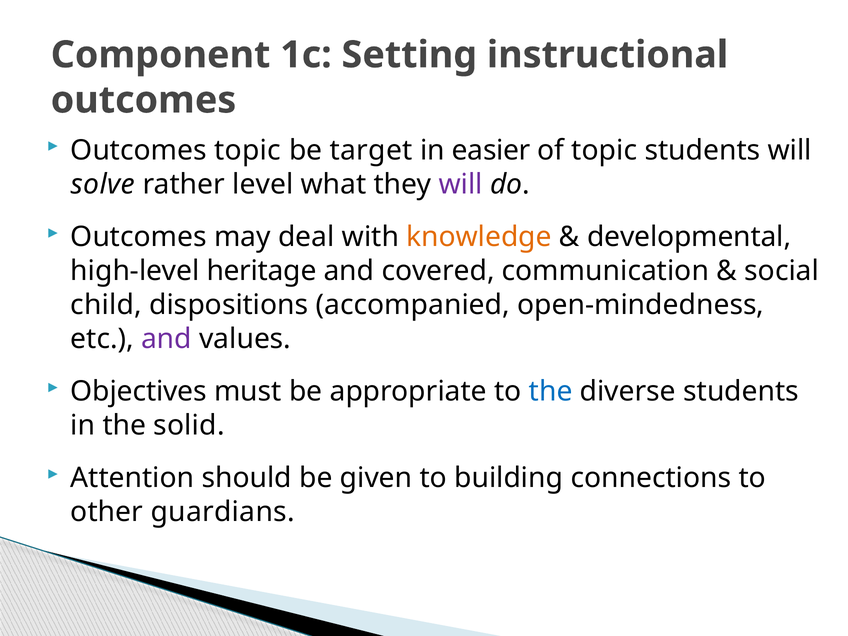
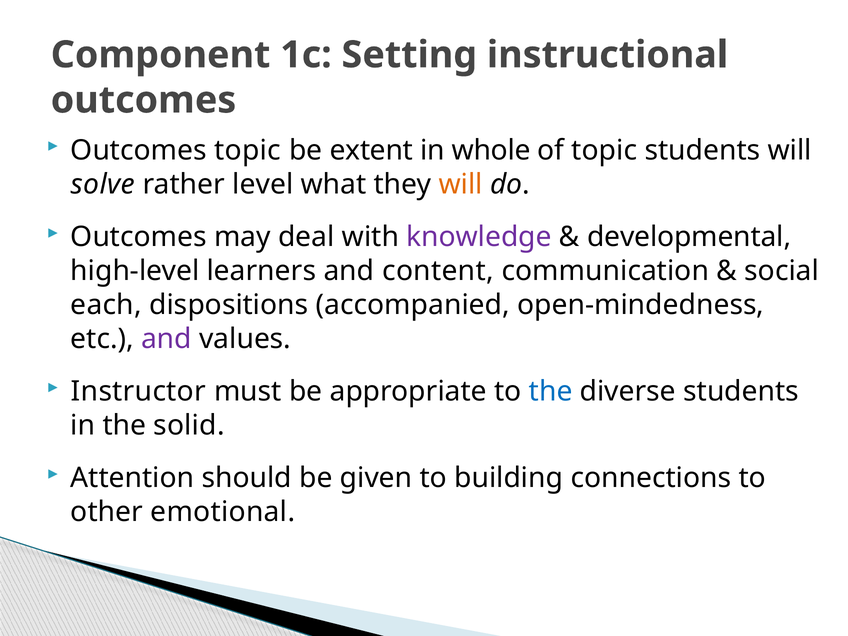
target: target -> extent (371, 150)
easier: easier -> whole (491, 150)
will colour: purple -> orange (461, 184)
knowledge colour: orange -> purple (479, 237)
heritage: heritage -> learners (261, 271)
covered: covered -> content (438, 271)
child: child -> each (106, 305)
Objectives: Objectives -> Instructor (138, 391)
guardians: guardians -> emotional (223, 512)
